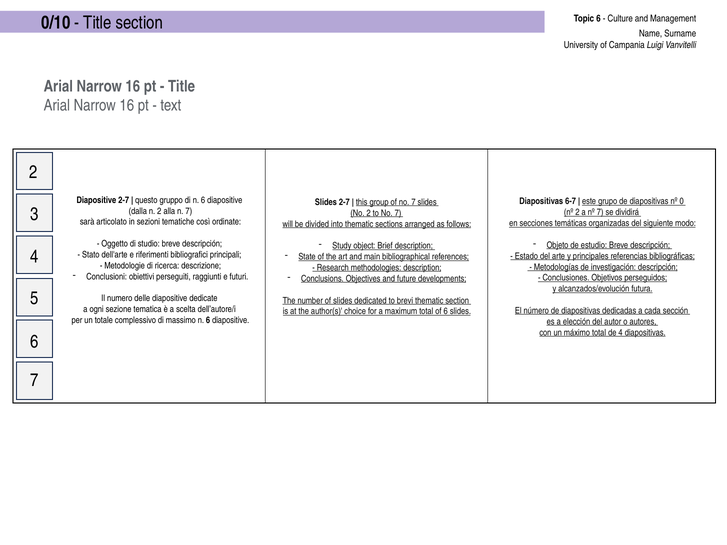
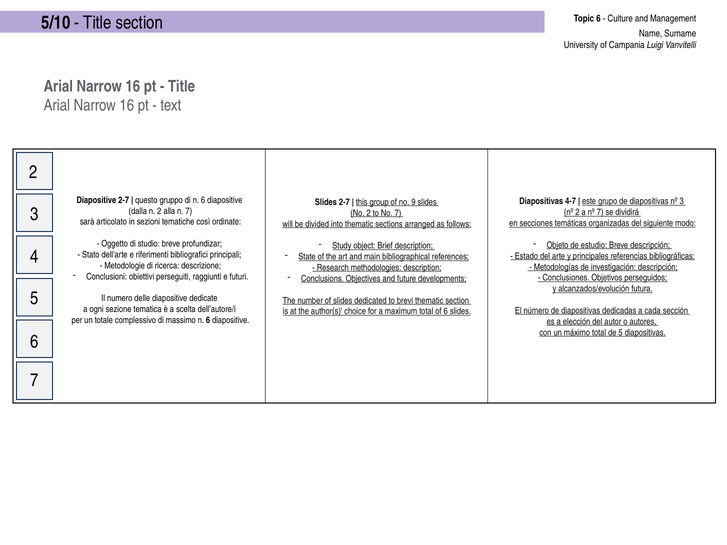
0/10: 0/10 -> 5/10 (56, 23)
6-7: 6-7 -> 4-7 (571, 202)
nº 0: 0 -> 3 (682, 202)
of no 7: 7 -> 9 (413, 202)
studio breve descripción: descripción -> profundizar (202, 244)
de 4: 4 -> 5 (621, 333)
